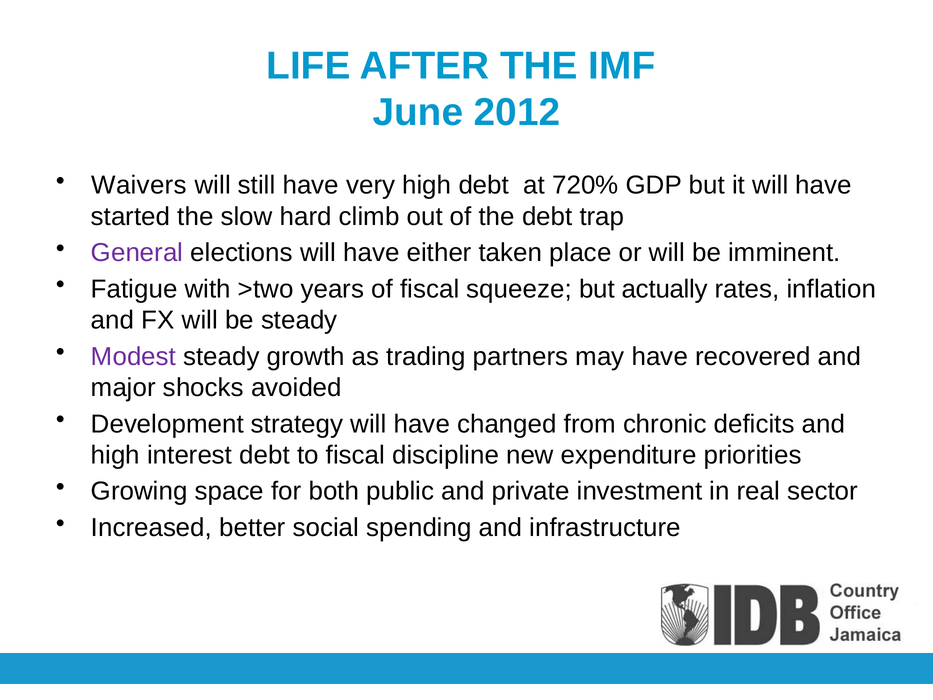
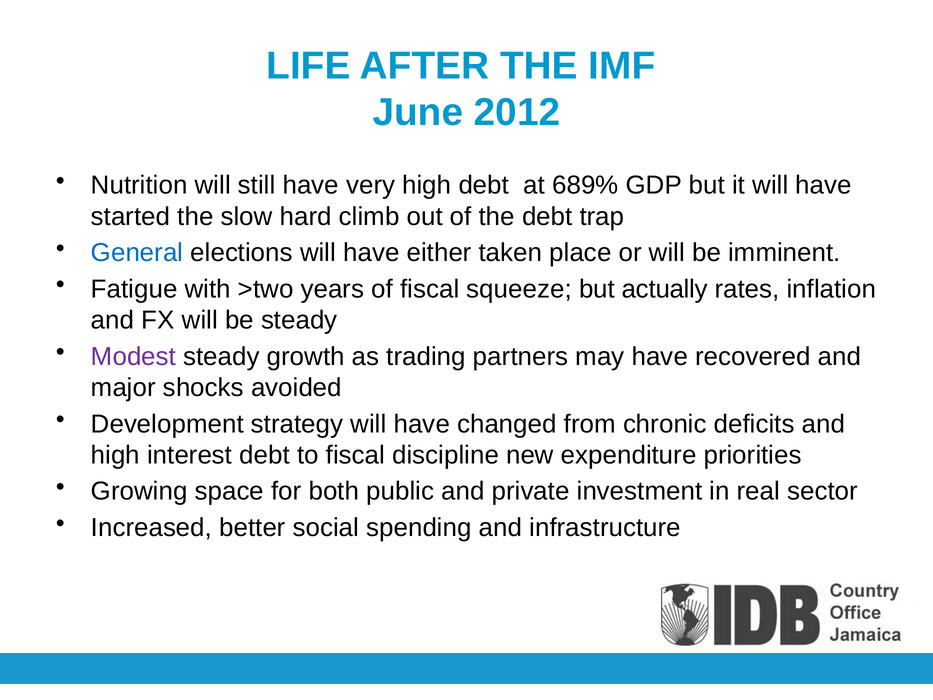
Waivers: Waivers -> Nutrition (139, 185)
720%: 720% -> 689% (585, 185)
General colour: purple -> blue (137, 253)
